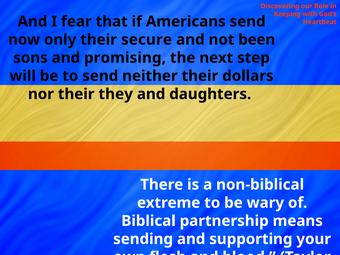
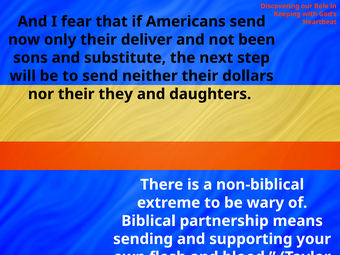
secure: secure -> deliver (147, 40)
promising: promising -> substitute (125, 58)
